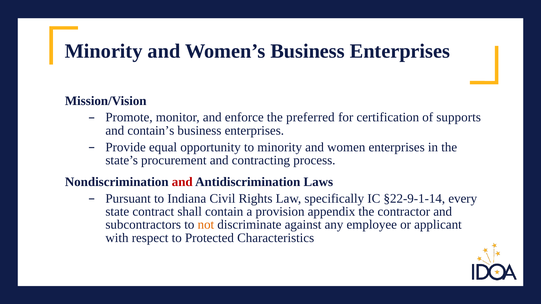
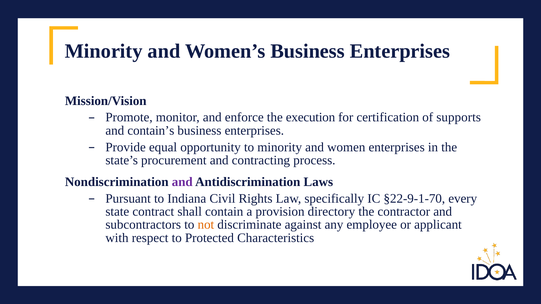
preferred: preferred -> execution (311, 118)
and colour: red -> purple (182, 182)
§22-9-1-14: §22-9-1-14 -> §22-9-1-70 (414, 199)
appendix: appendix -> directory (331, 212)
